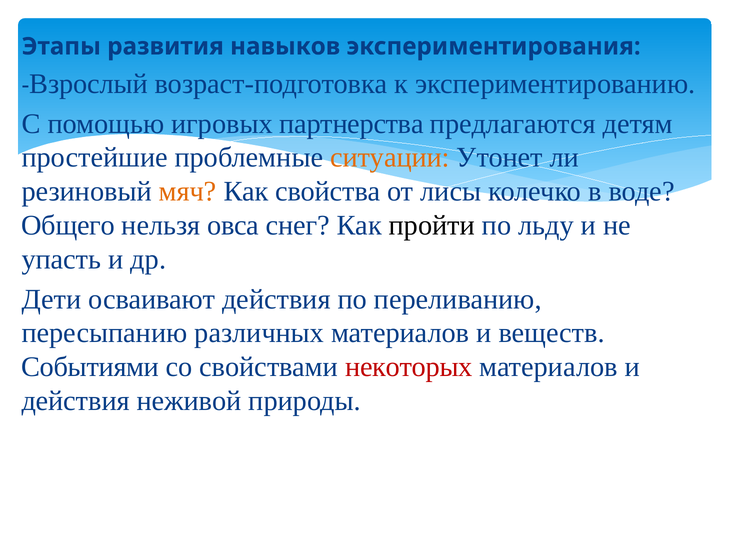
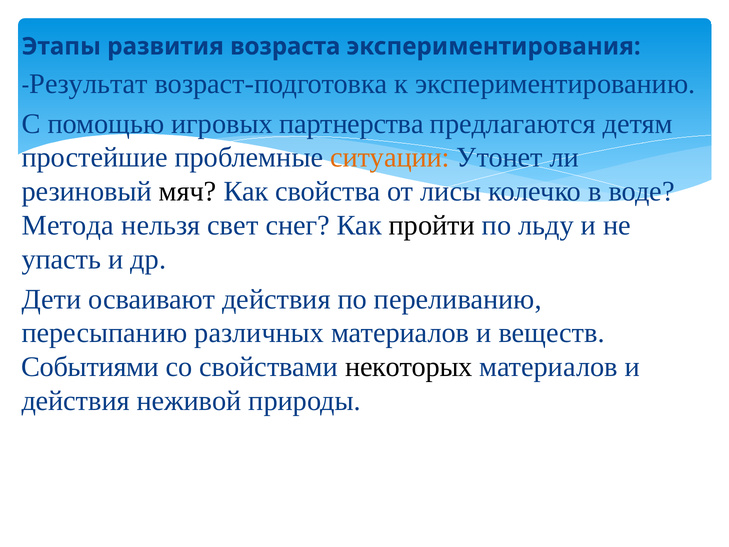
навыков: навыков -> возраста (285, 46)
Взрослый: Взрослый -> Результат (89, 84)
мяч colour: orange -> black (188, 191)
Общего: Общего -> Метода (68, 225)
овса: овса -> свет (233, 225)
некоторых colour: red -> black (409, 367)
